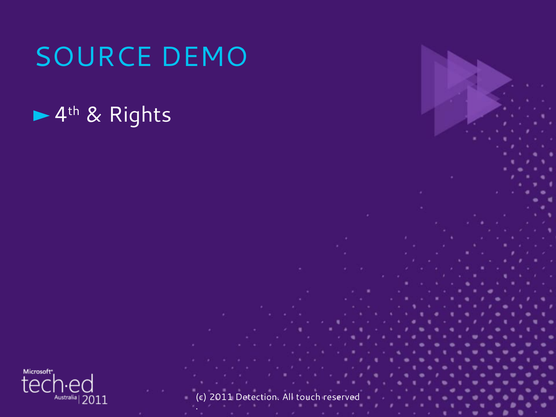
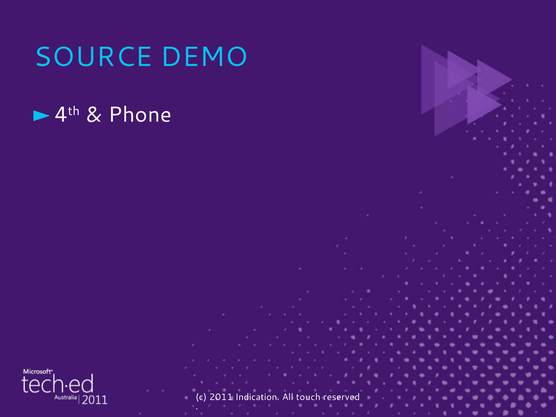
Rights: Rights -> Phone (140, 115)
Detection: Detection -> Indication (257, 397)
